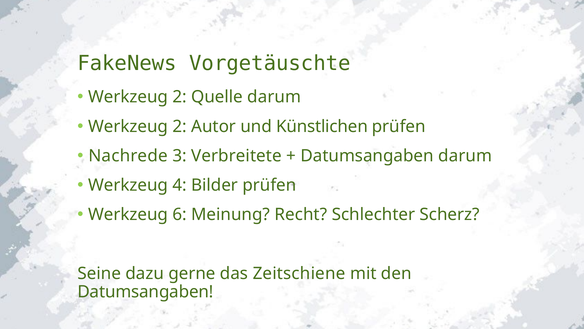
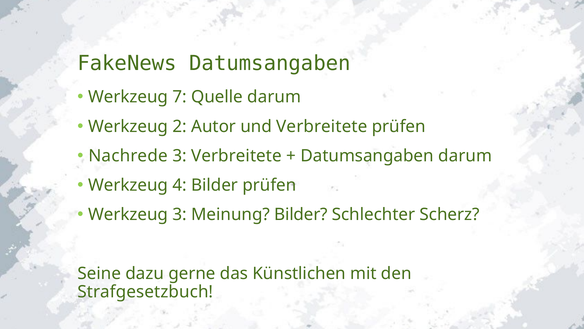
FakeNews Vorgetäuschte: Vorgetäuschte -> Datumsangaben (270, 63)
2: 2 -> 7 (180, 97)
und Künstlichen: Künstlichen -> Verbreitete (322, 126)
Werkzeug 6: 6 -> 3 (180, 214)
Meinung Recht: Recht -> Bilder (301, 214)
Zeitschiene: Zeitschiene -> Künstlichen (299, 273)
Datumsangaben: Datumsangaben -> Strafgesetzbuch (145, 291)
